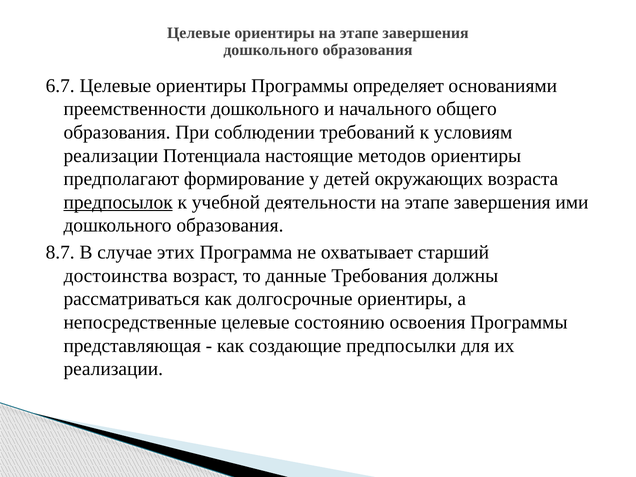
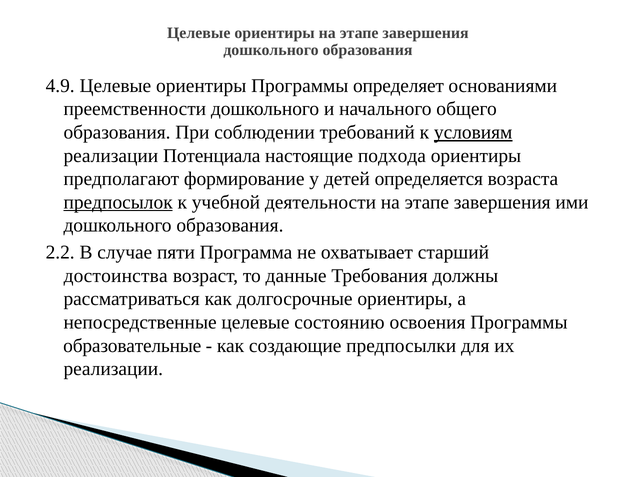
6.7: 6.7 -> 4.9 (60, 86)
условиям underline: none -> present (473, 132)
методов: методов -> подхода (392, 156)
окружающих: окружающих -> определяется (429, 179)
8.7: 8.7 -> 2.2 (60, 252)
этих: этих -> пяти (176, 252)
представляющая: представляющая -> образовательные (132, 346)
